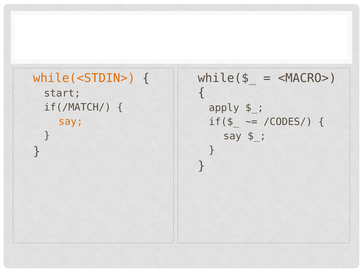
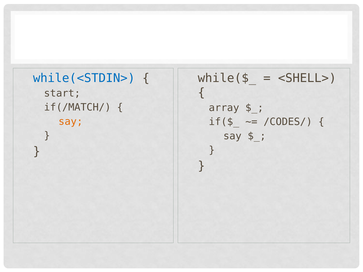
while(<STDIN> colour: orange -> blue (84, 78)
<MACRO>: <MACRO> -> <SHELL> (307, 78)
apply: apply -> array (224, 108)
